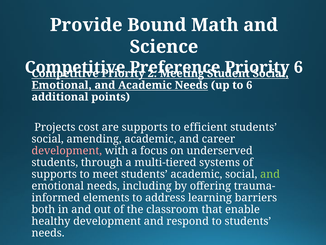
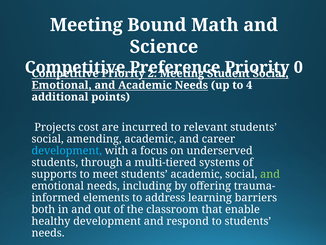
Provide: Provide -> Meeting (86, 25)
6: 6 -> 0 (298, 67)
to 6: 6 -> 4 (249, 85)
are supports: supports -> incurred (145, 127)
efficient: efficient -> relevant (205, 127)
development colour: pink -> light blue (67, 150)
